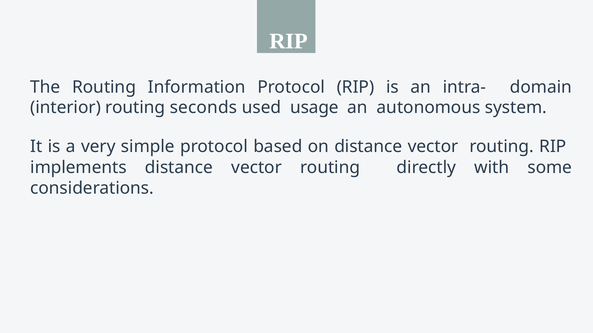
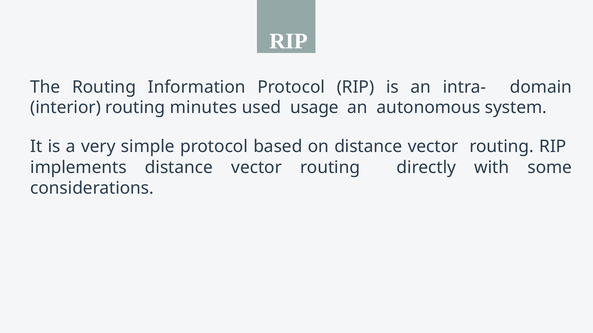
seconds: seconds -> minutes (203, 108)
